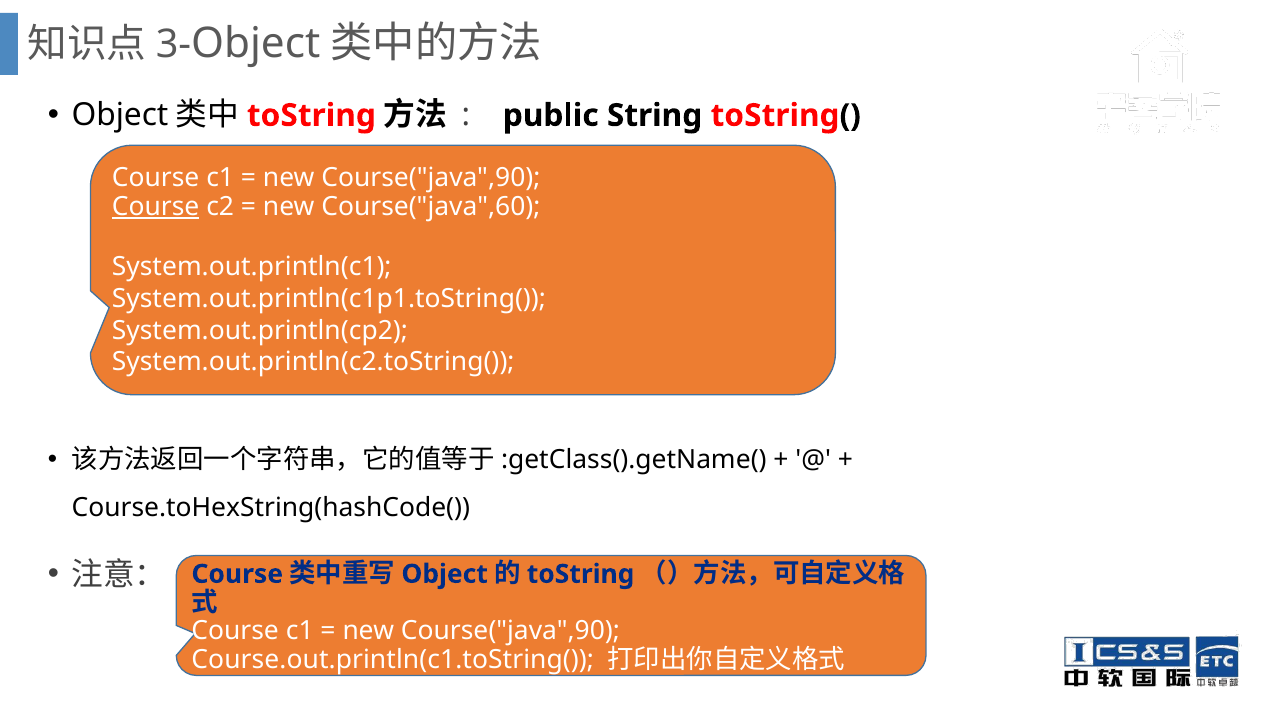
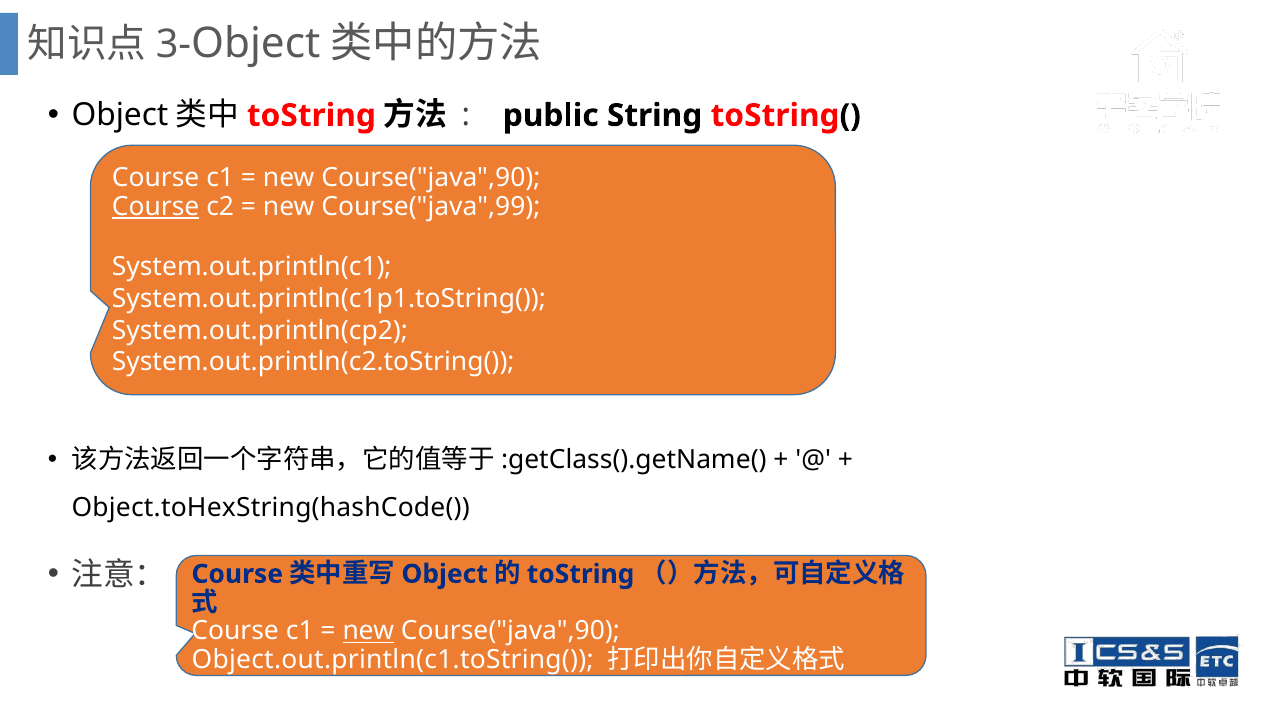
Course("java",60: Course("java",60 -> Course("java",99 (431, 206)
Course.toHexString(hashCode(: Course.toHexString(hashCode( -> Object.toHexString(hashCode( (271, 507)
new underline: none -> present (368, 631)
Course.out.println(c1.toString(: Course.out.println(c1.toString( -> Object.out.println(c1.toString( (393, 659)
